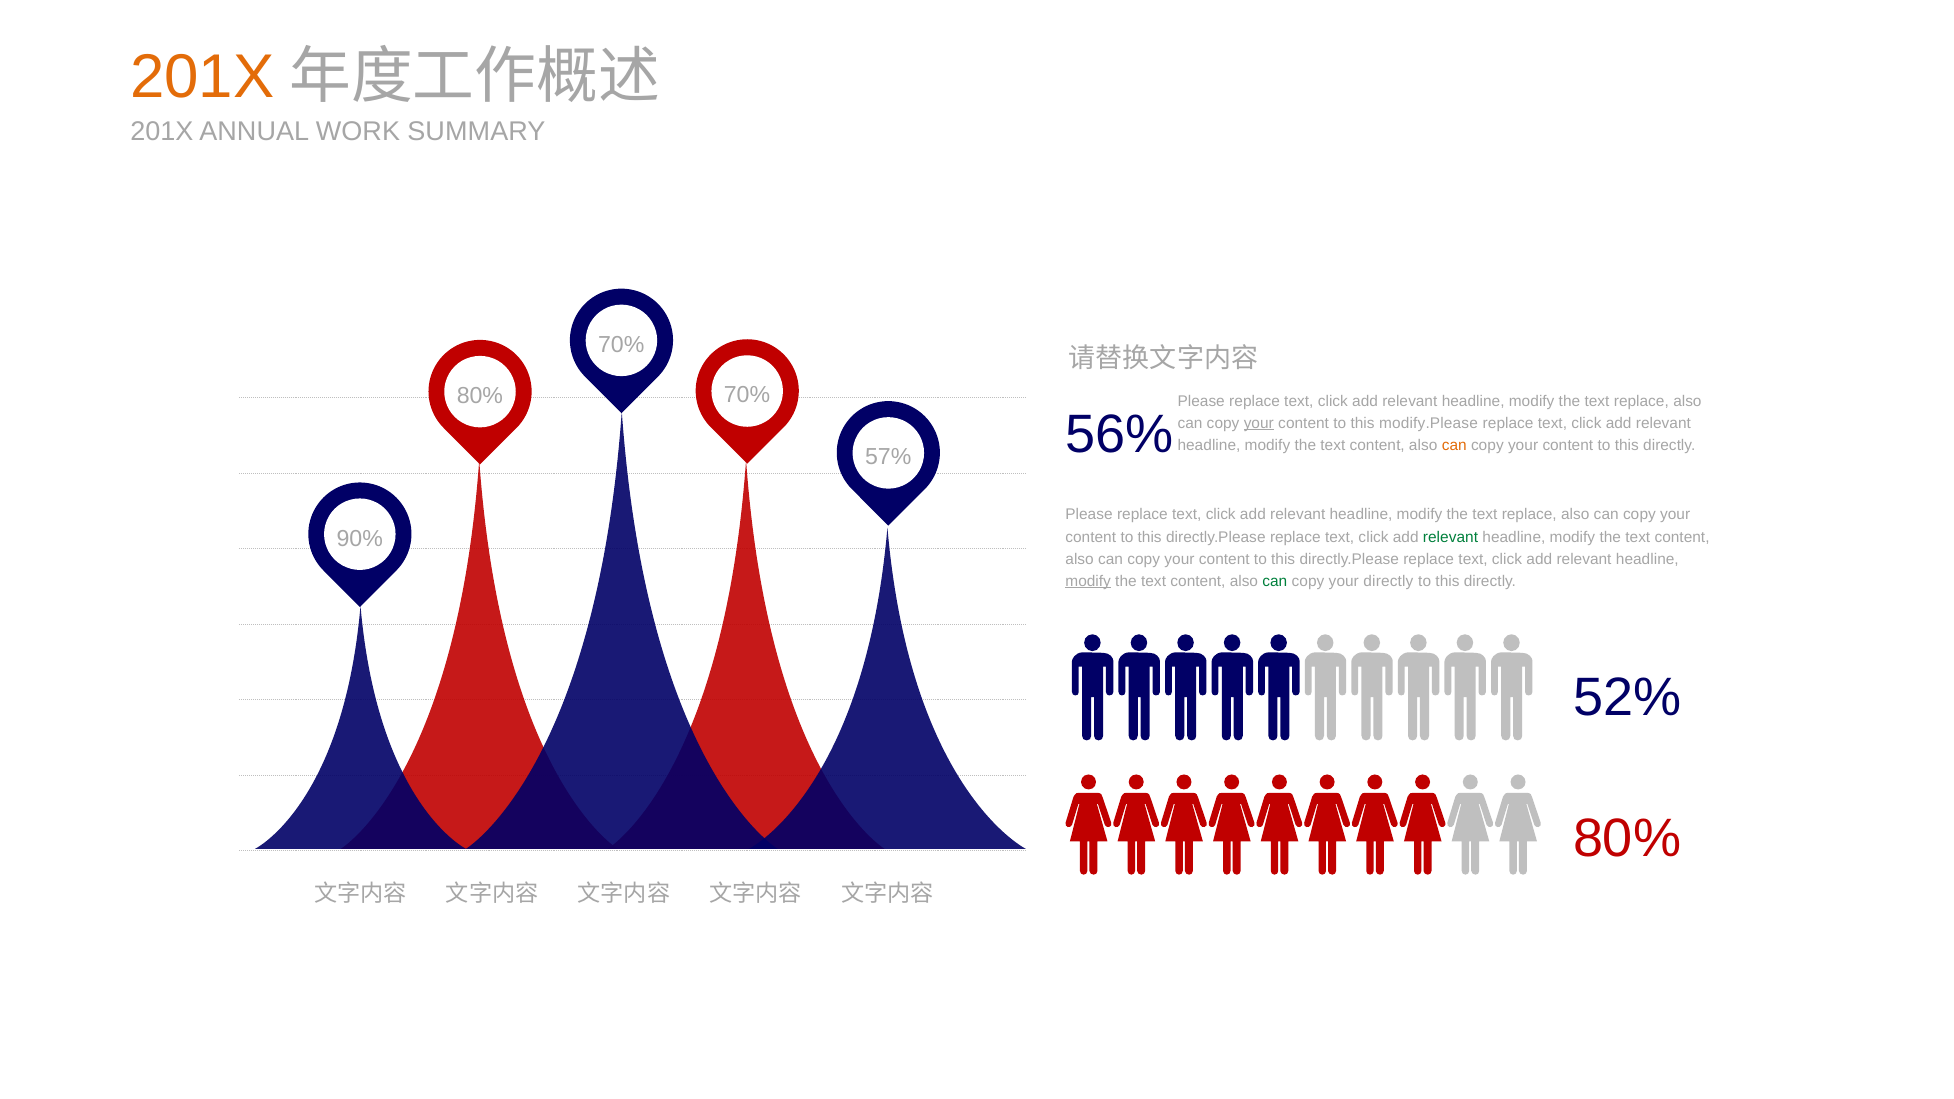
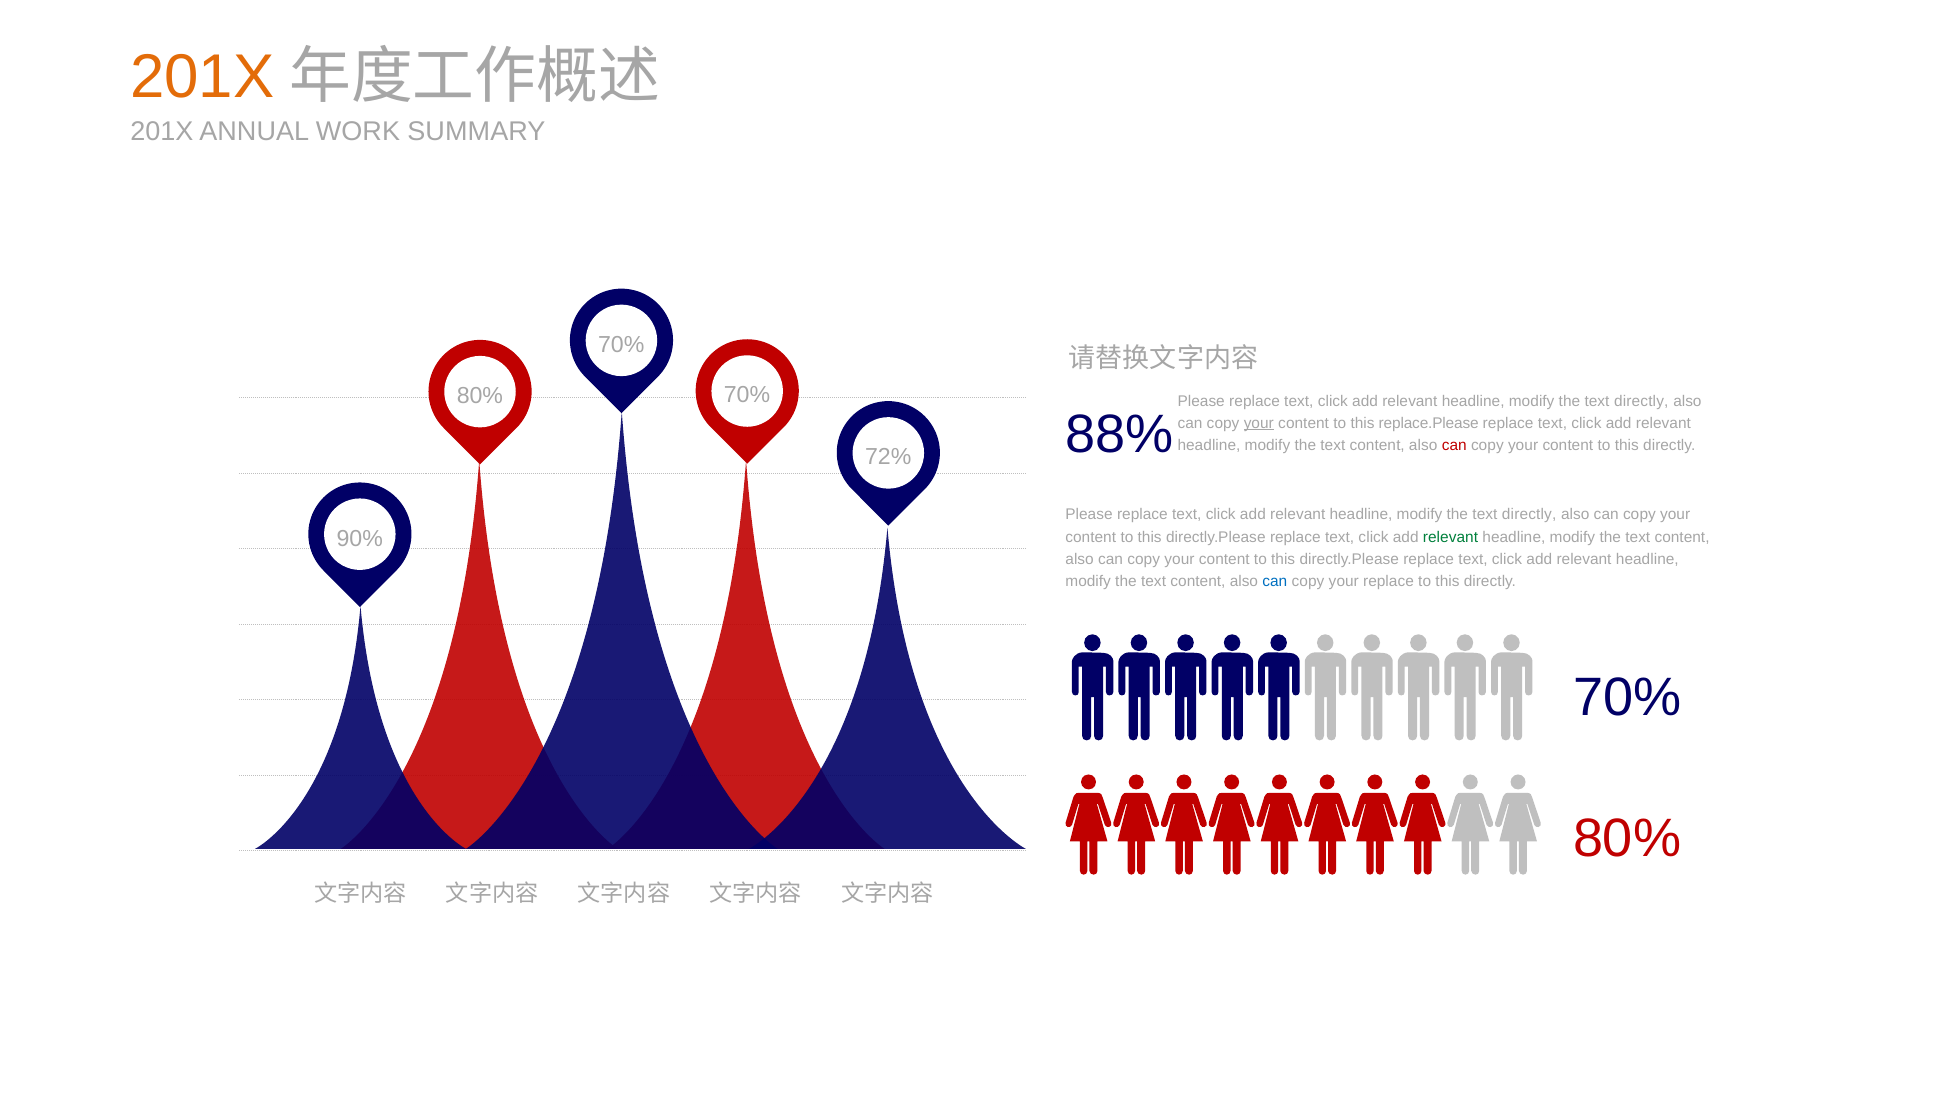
replace: replace -> directly (1641, 401)
56%: 56% -> 88% (1120, 435)
modify.Please: modify.Please -> replace.Please (1429, 423)
can colour: orange -> red (1454, 445)
57%: 57% -> 72% (888, 457)
replace: replace -> directly (1529, 515)
modify underline: present -> none (1088, 581)
can colour: green -> blue (1275, 581)
your directly: directly -> replace (1388, 581)
52%: 52% -> 70% (1627, 698)
